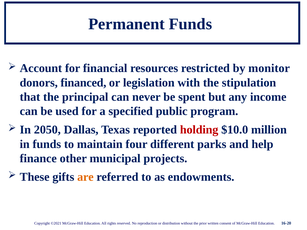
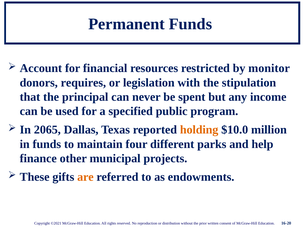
financed: financed -> requires (83, 83)
2050: 2050 -> 2065 (47, 130)
holding colour: red -> orange (199, 130)
